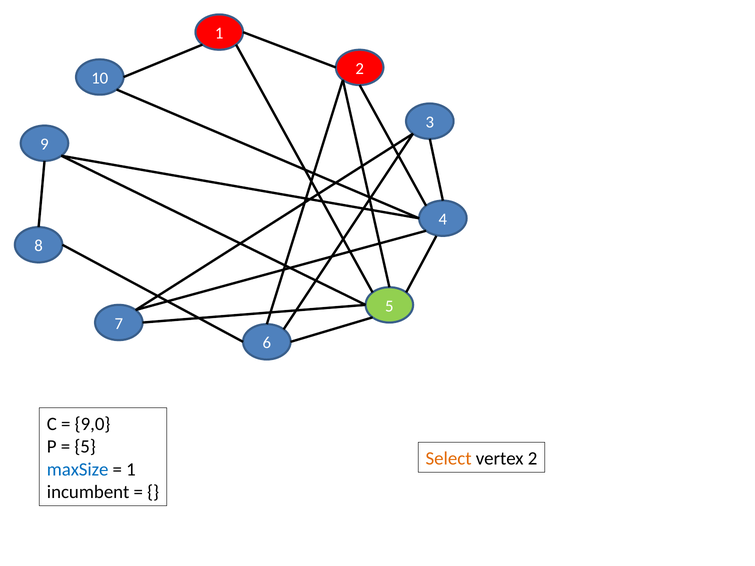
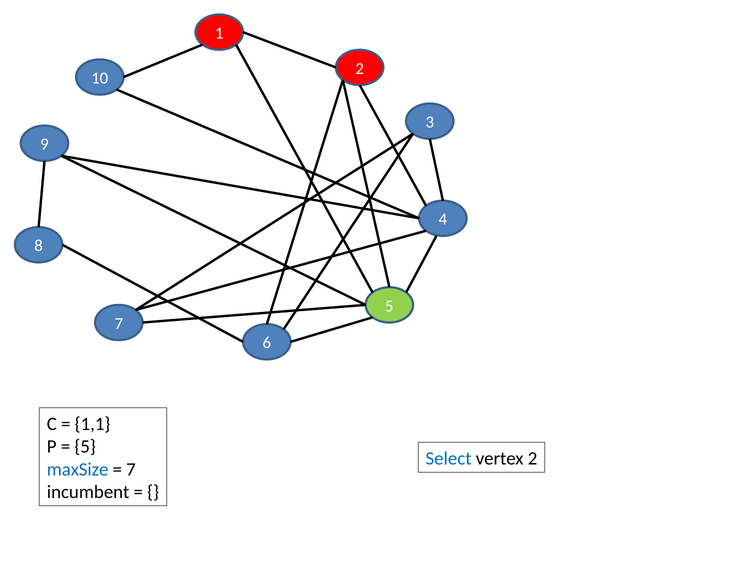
9,0: 9,0 -> 1,1 (93, 424)
Select colour: orange -> blue (449, 459)
1: 1 -> 7 (131, 470)
